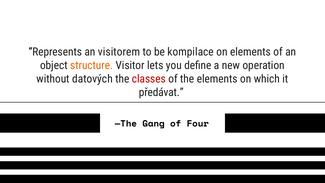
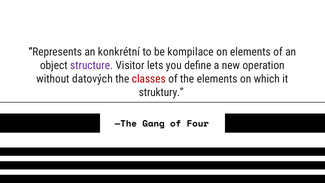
visitorem: visitorem -> konkrétní (119, 52)
structure colour: orange -> purple (92, 65)
předávat: předávat -> struktury (161, 92)
